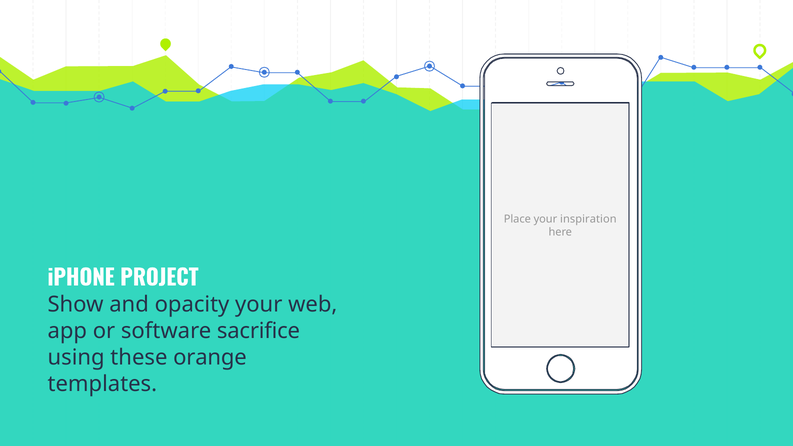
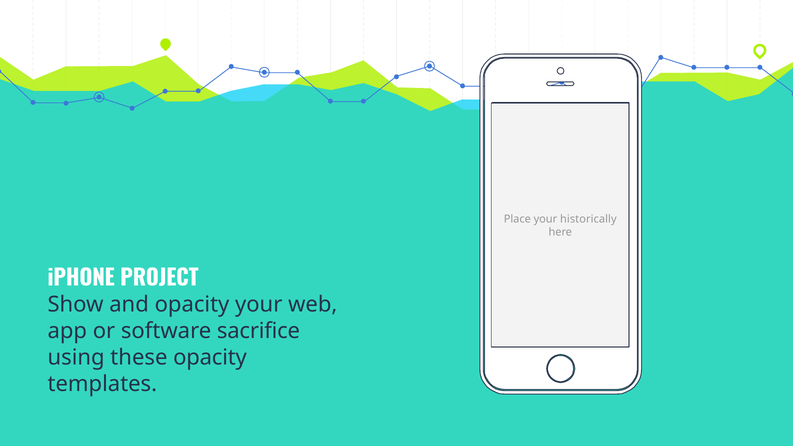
inspiration: inspiration -> historically (588, 219)
these orange: orange -> opacity (210, 358)
